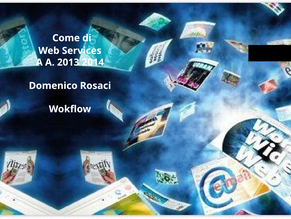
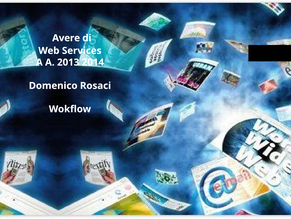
Come: Come -> Avere (66, 38)
